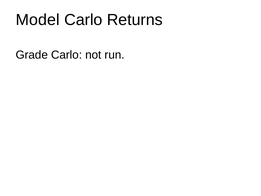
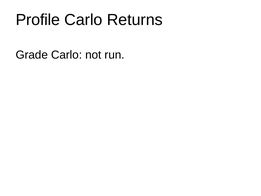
Model: Model -> Profile (38, 20)
